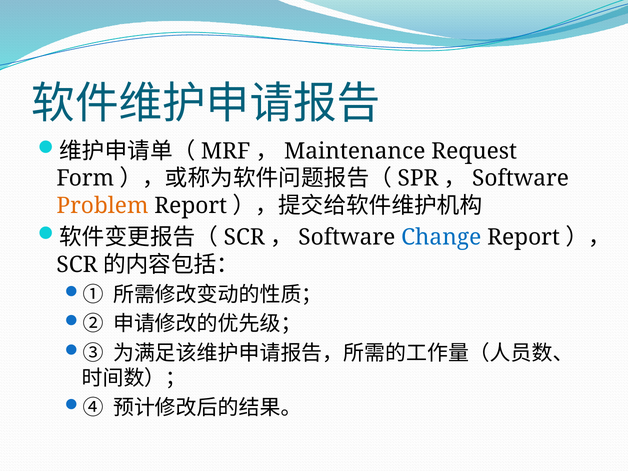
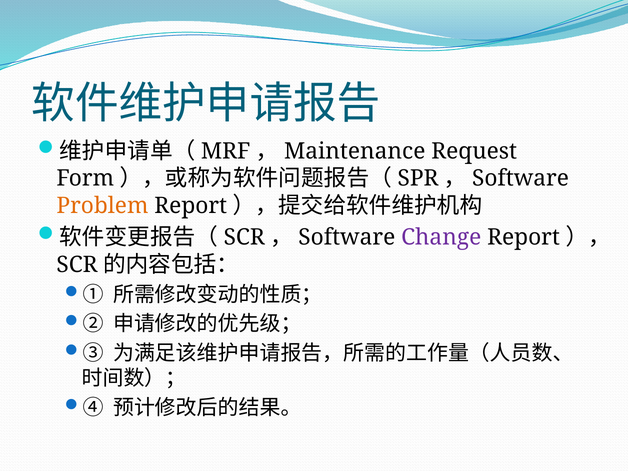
Change colour: blue -> purple (441, 237)
